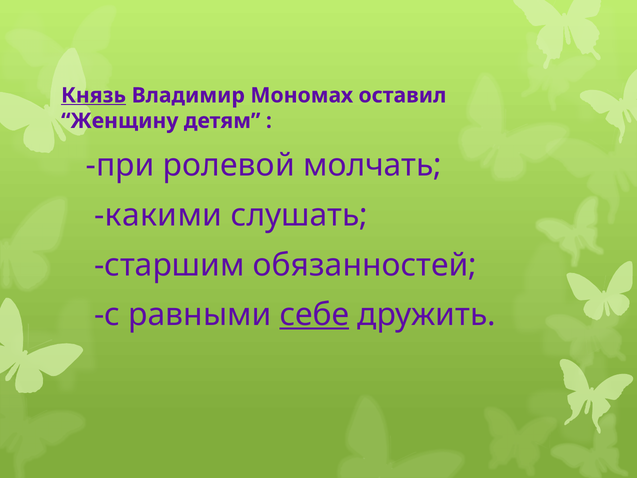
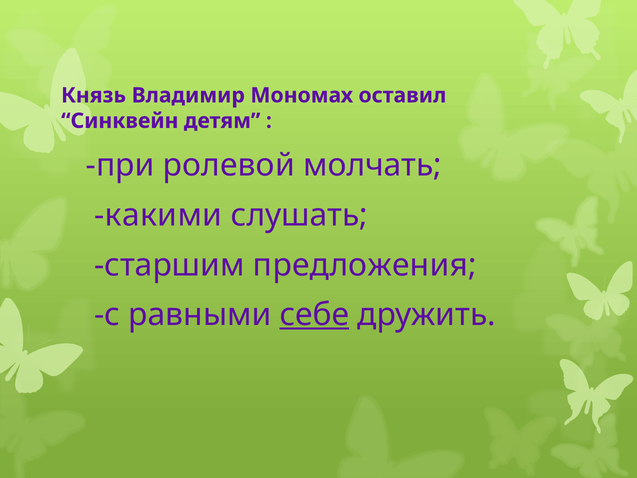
Князь underline: present -> none (94, 95)
Женщину: Женщину -> Синквейн (120, 121)
обязанностей: обязанностей -> предложения (365, 265)
